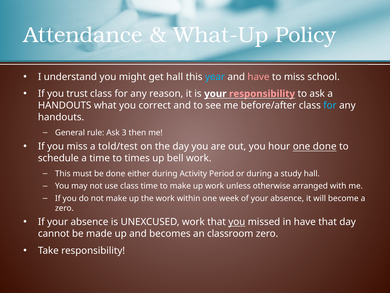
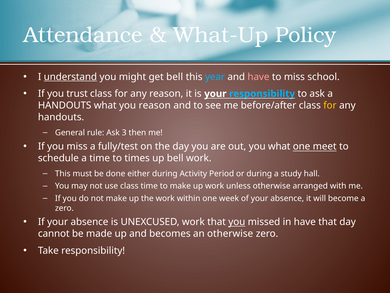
understand underline: none -> present (70, 77)
get hall: hall -> bell (175, 77)
responsibility colour: pink -> light blue (262, 94)
you correct: correct -> reason (155, 105)
for colour: light blue -> yellow (330, 105)
told/test: told/test -> fully/test (118, 146)
you hour: hour -> what (279, 146)
one done: done -> meet (325, 146)
an classroom: classroom -> otherwise (230, 233)
